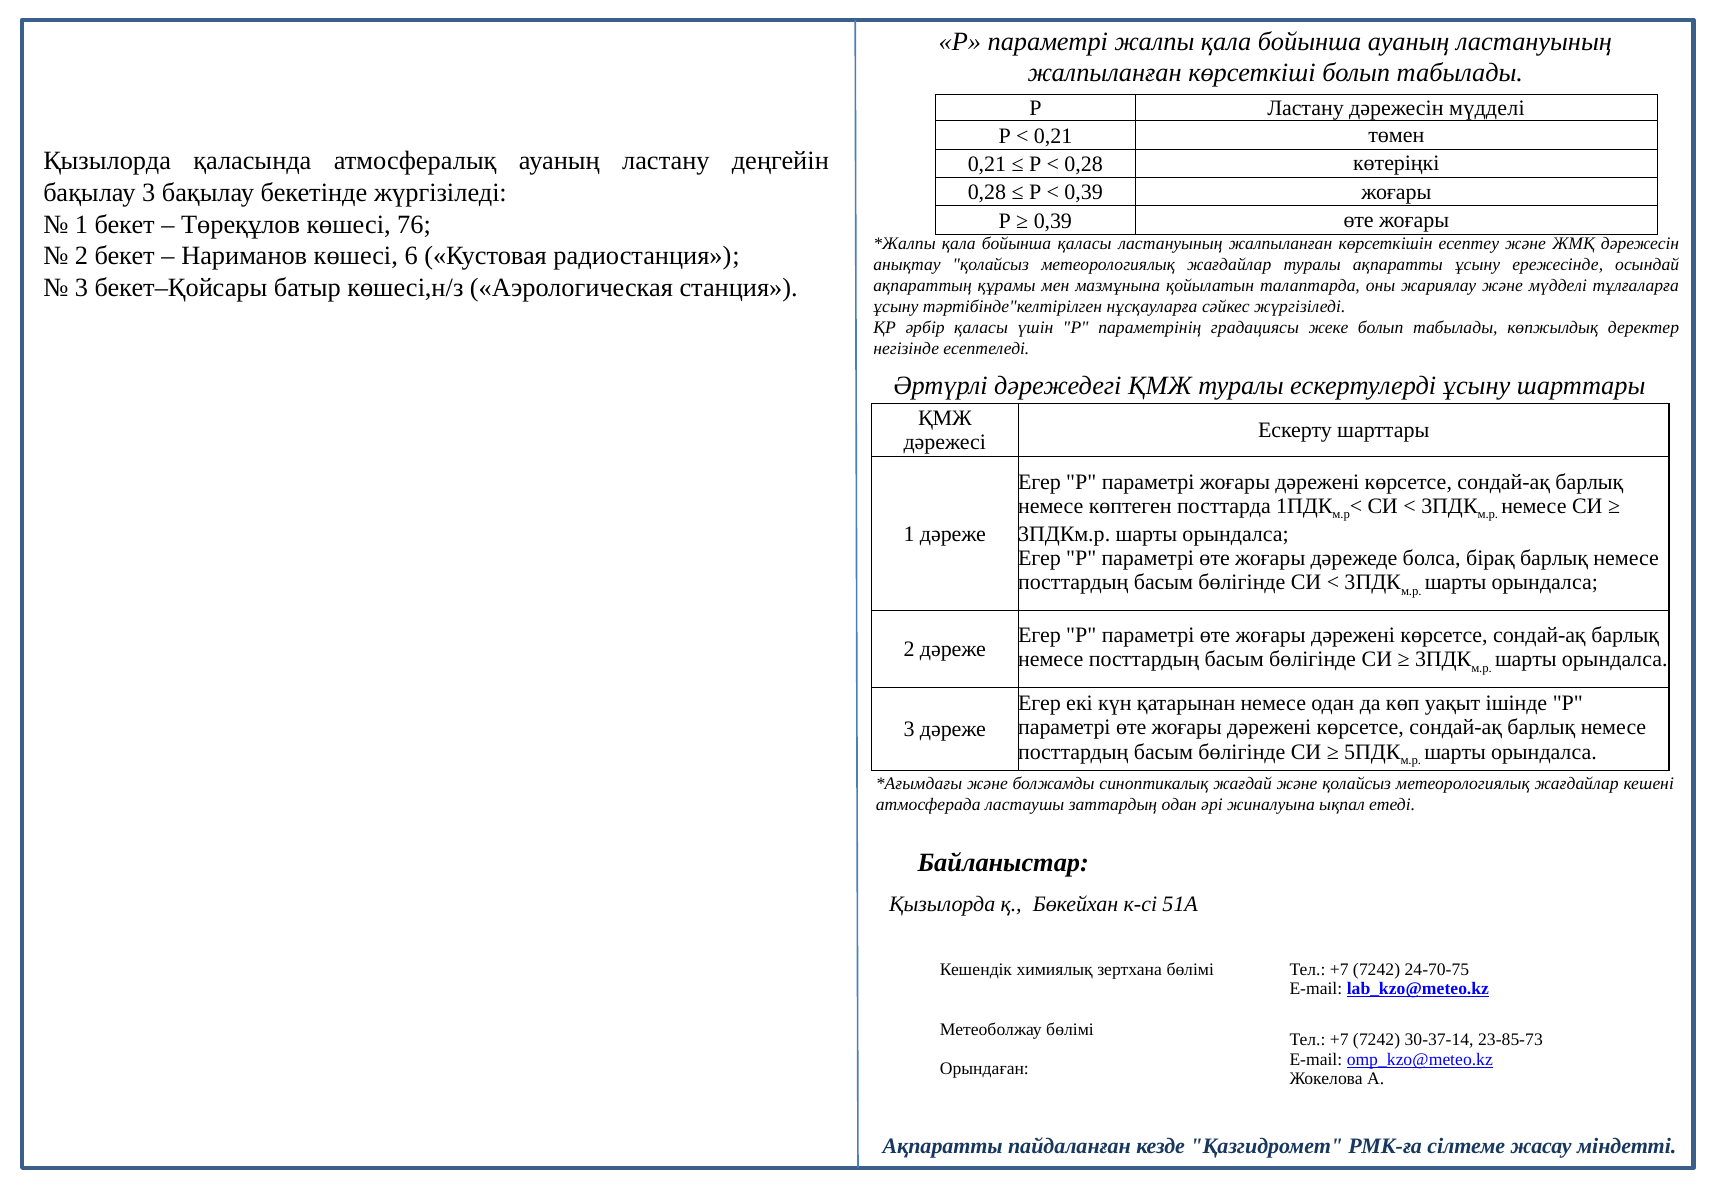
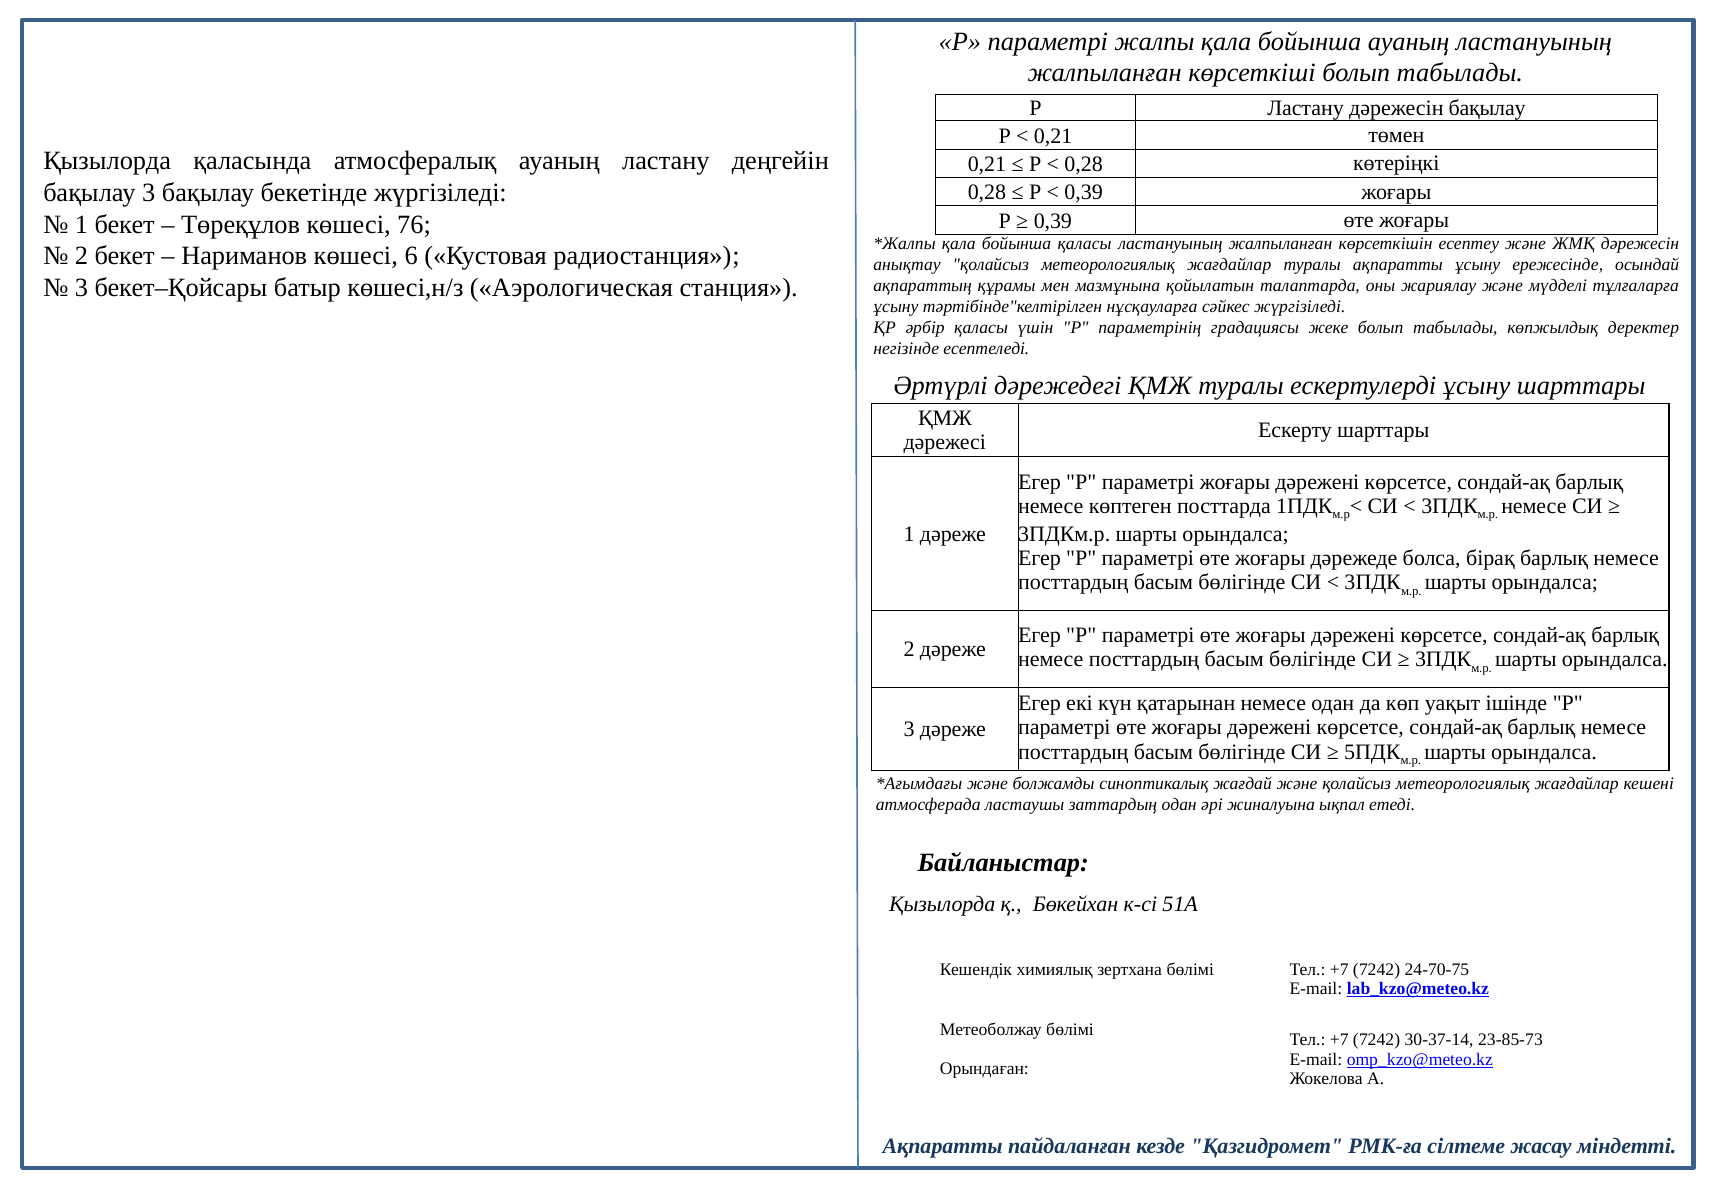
дәрежесін мүдделі: мүдделі -> бақылау (1487, 108)
